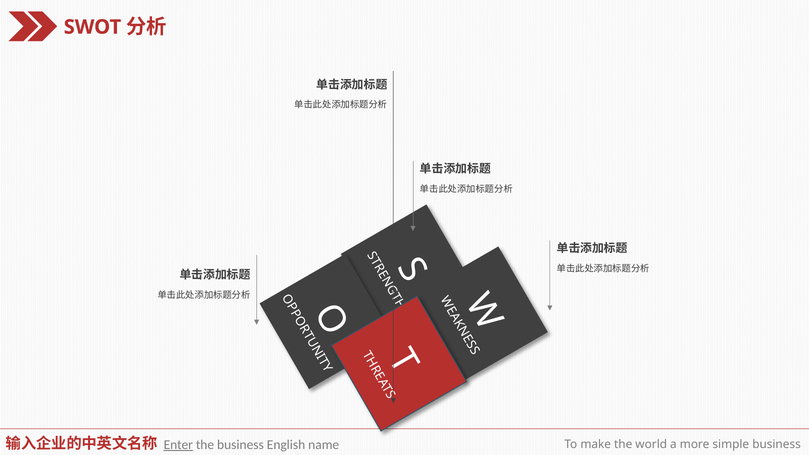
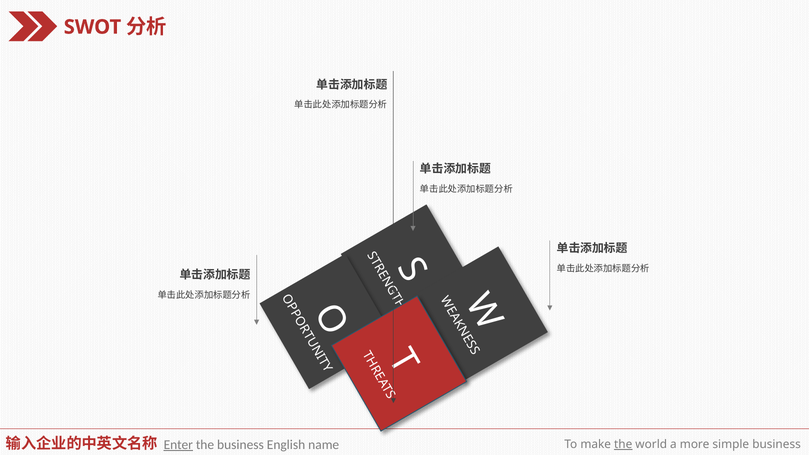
the underline: none -> present (623, 444)
